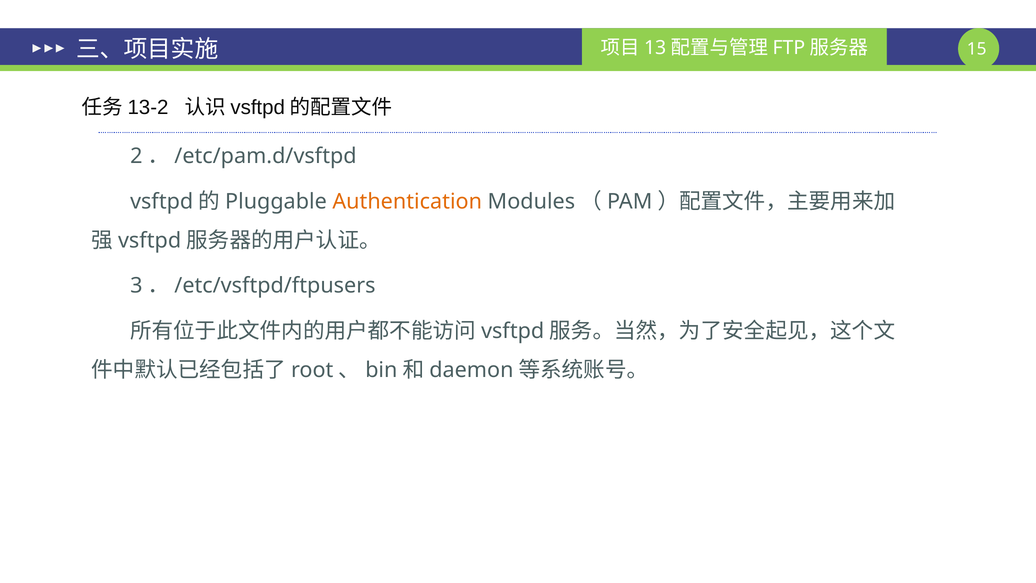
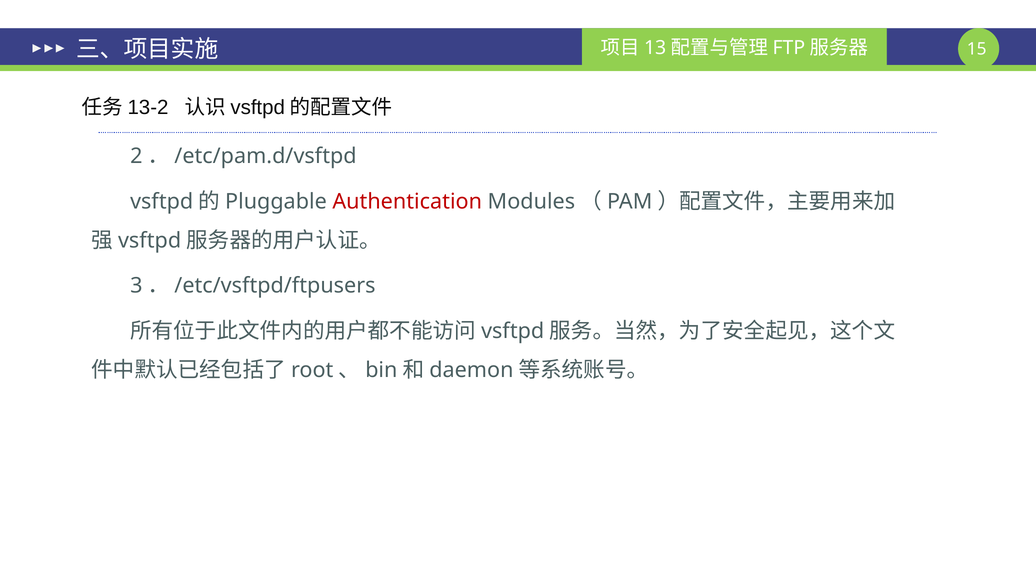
Authentication colour: orange -> red (407, 201)
